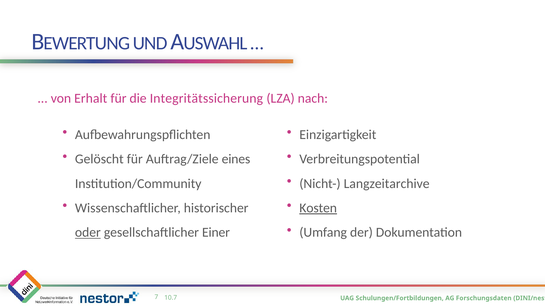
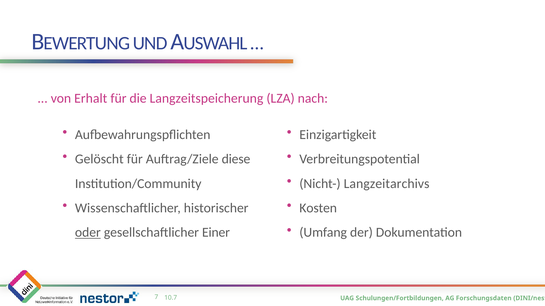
Integritätssicherung: Integritätssicherung -> Langzeitspeicherung (206, 98)
eines: eines -> diese (236, 159)
Langzeitarchive: Langzeitarchive -> Langzeitarchivs (387, 184)
Kosten underline: present -> none (318, 208)
